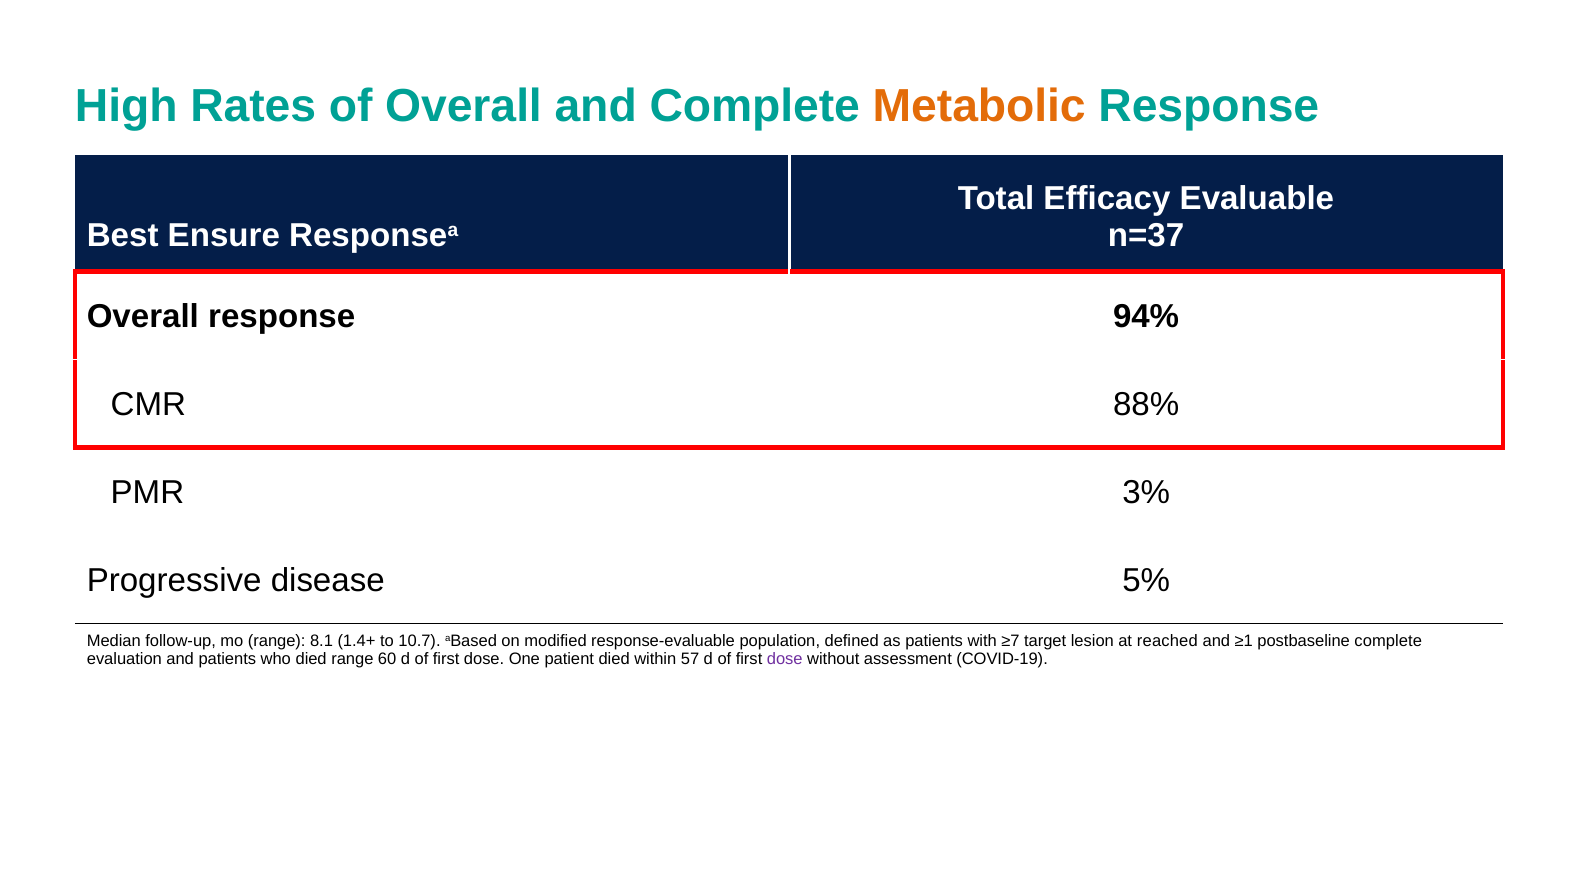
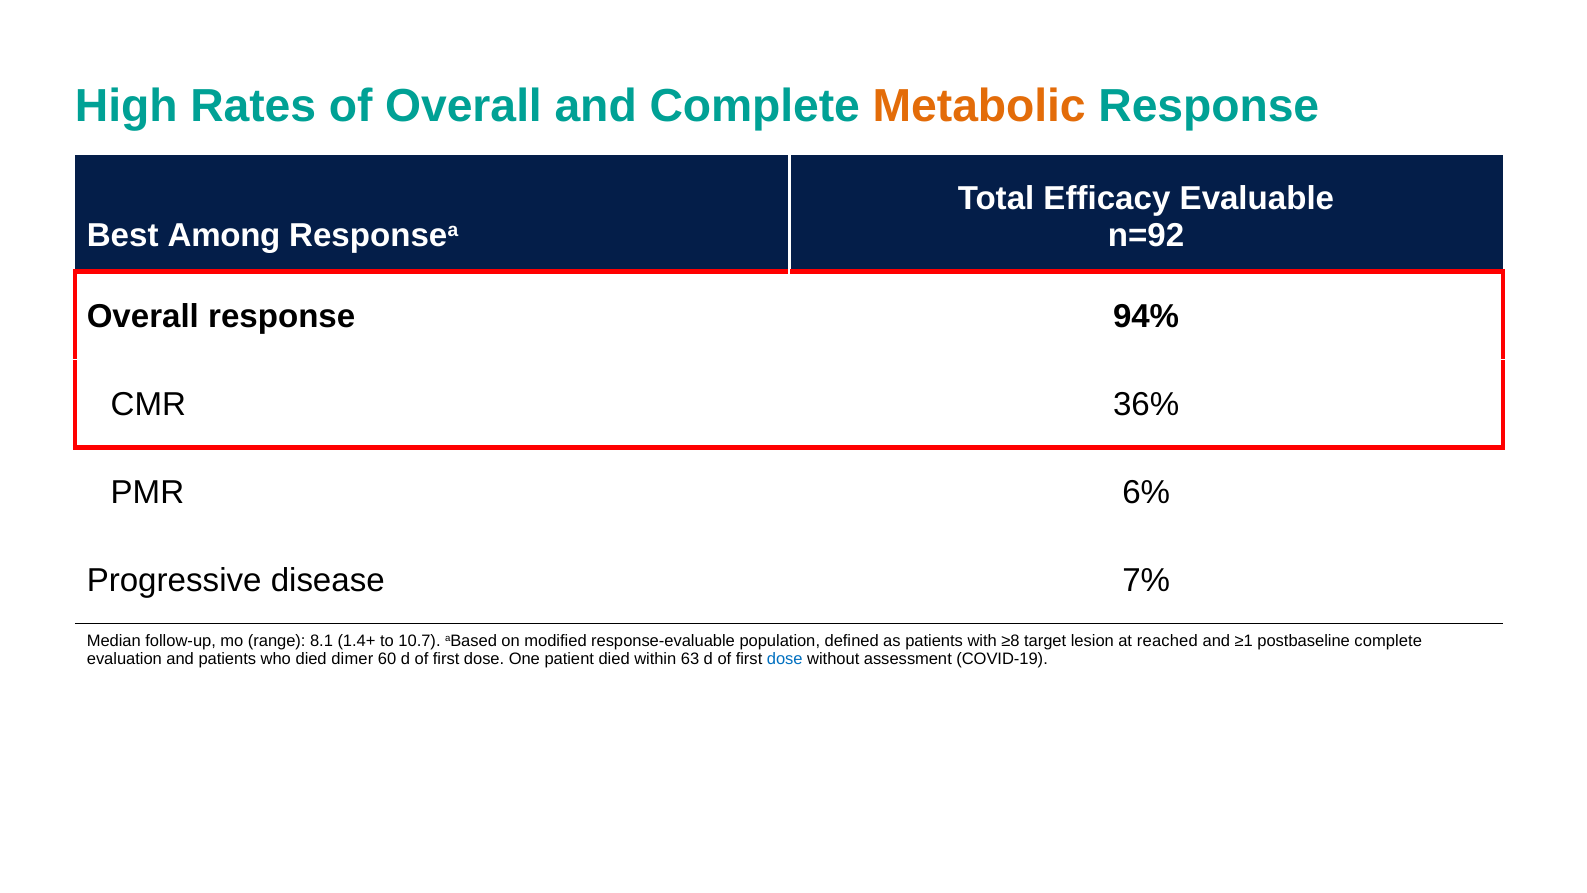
Ensure: Ensure -> Among (224, 236)
n=37: n=37 -> n=92 (1146, 236)
88%: 88% -> 36% (1146, 404)
3%: 3% -> 6% (1146, 492)
5%: 5% -> 7% (1146, 580)
≥7: ≥7 -> ≥8 (1010, 640)
died range: range -> dimer (352, 659)
57: 57 -> 63 (690, 659)
dose colour: purple -> blue (785, 659)
